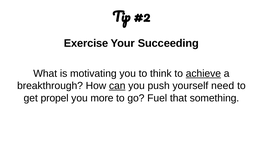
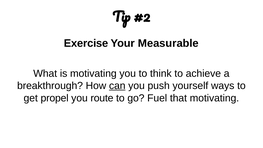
Succeeding: Succeeding -> Measurable (168, 43)
achieve underline: present -> none (203, 73)
need: need -> ways (223, 86)
more: more -> route (102, 98)
that something: something -> motivating (214, 98)
